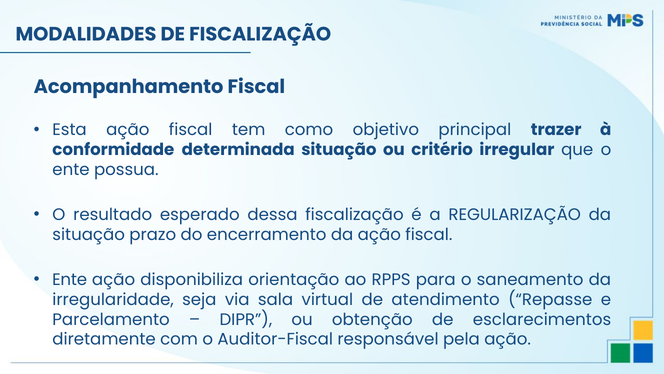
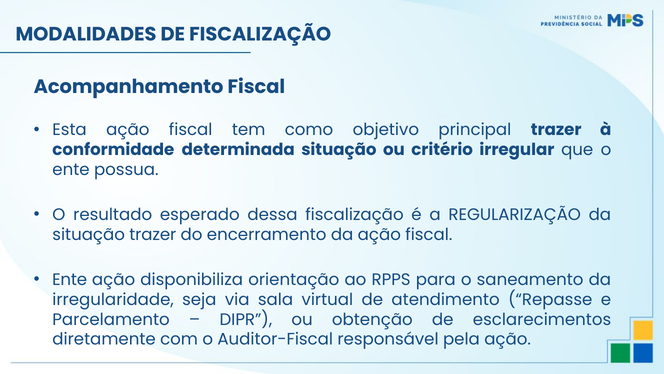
situação prazo: prazo -> trazer (153, 234)
